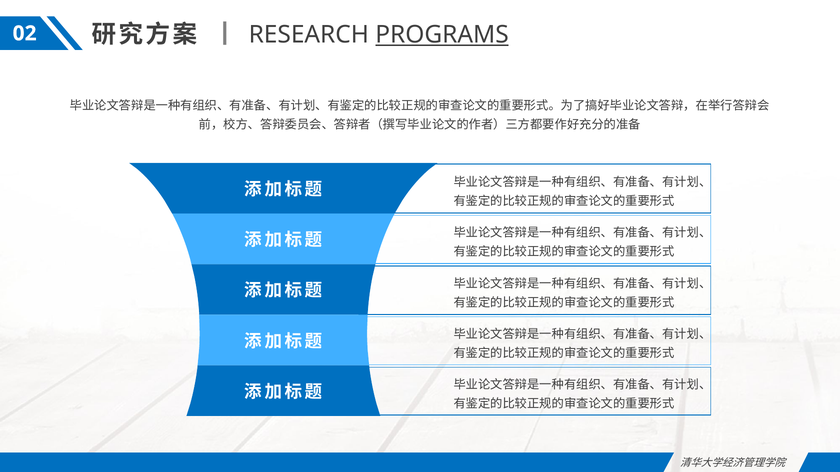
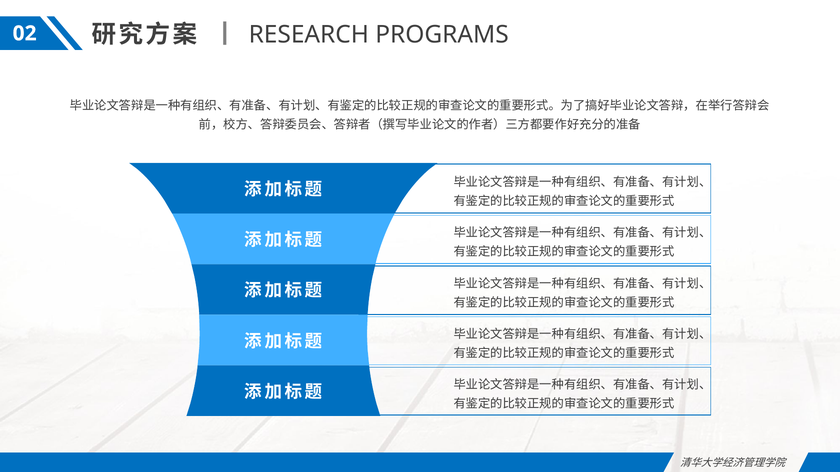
PROGRAMS underline: present -> none (442, 35)
